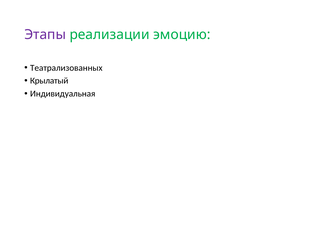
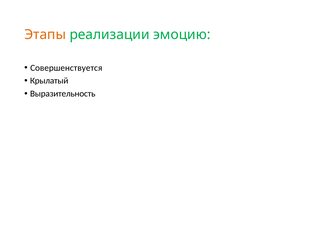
Этапы colour: purple -> orange (45, 35)
Театрализованных: Театрализованных -> Совершенствуется (66, 68)
Индивидуальная: Индивидуальная -> Выразительность (63, 94)
